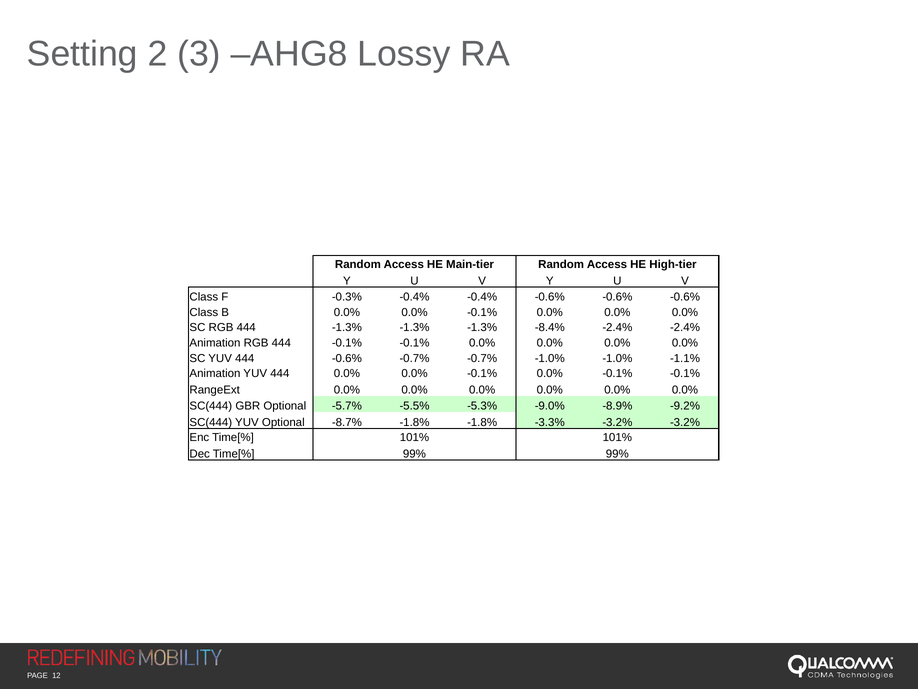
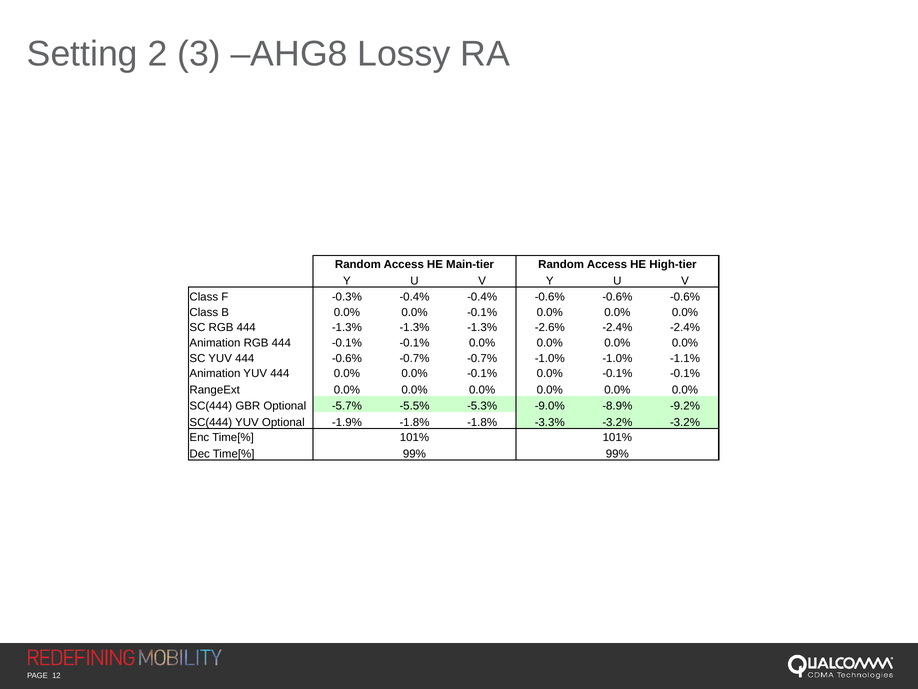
-8.4%: -8.4% -> -2.6% (550, 327)
-8.7%: -8.7% -> -1.9% (347, 422)
